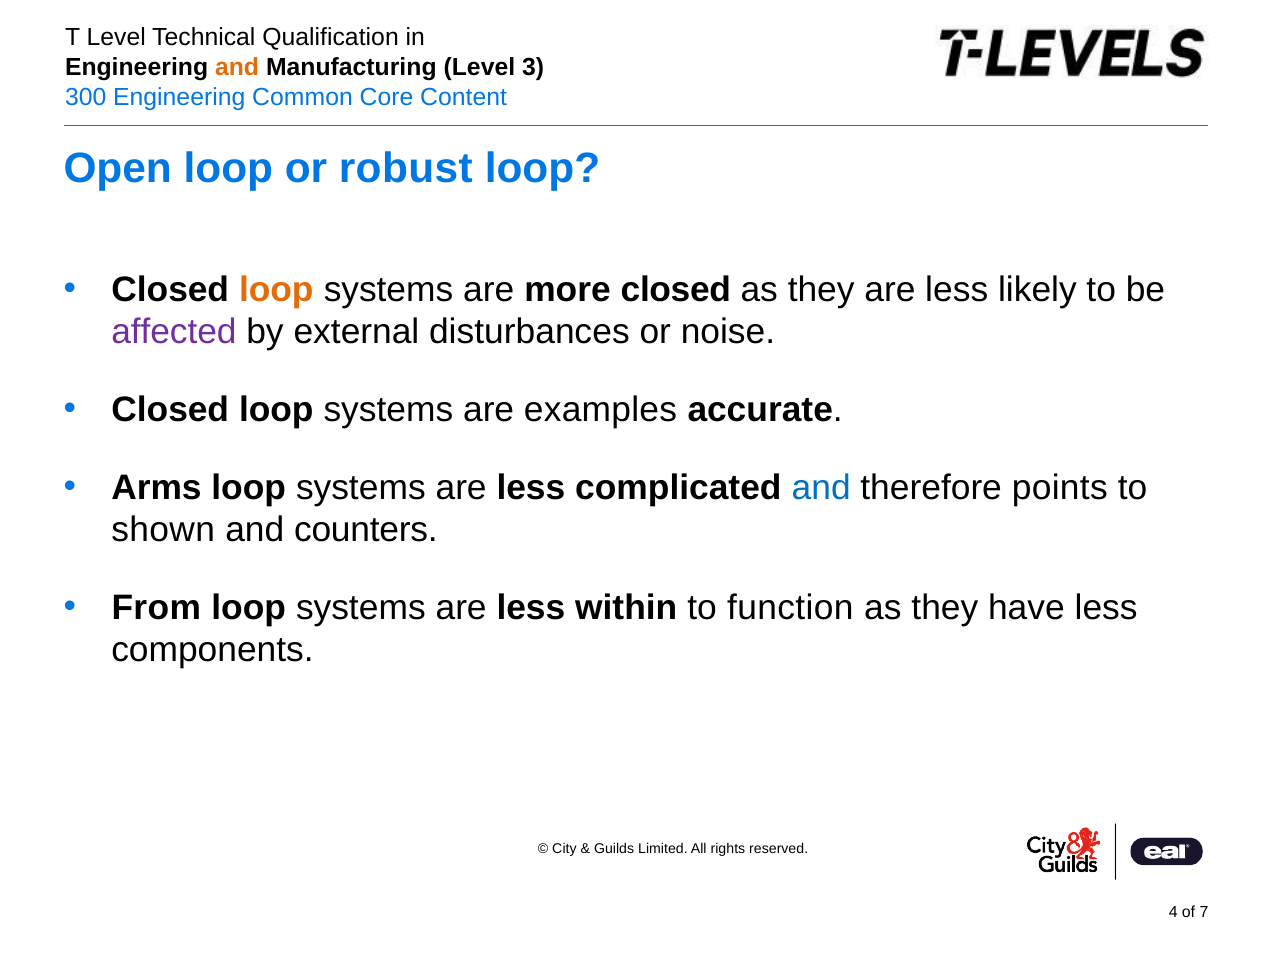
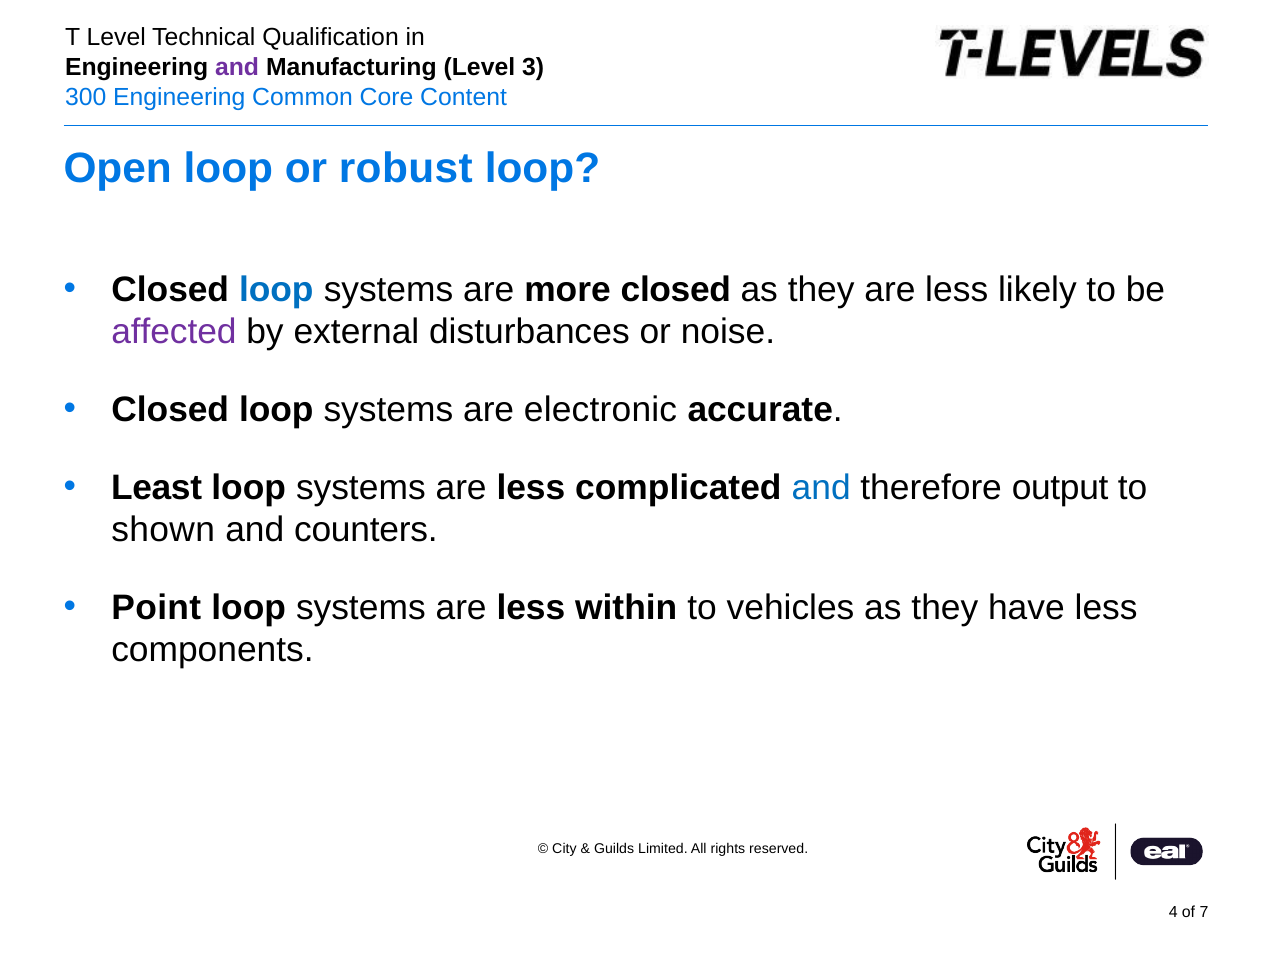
and colour: orange -> purple (237, 67)
loop colour: orange -> blue (276, 289)
examples: examples -> electronic (601, 410)
Arms: Arms -> Least (157, 487)
points: points -> output (1060, 487)
From: From -> Point (156, 608)
function: function -> vehicles (791, 608)
